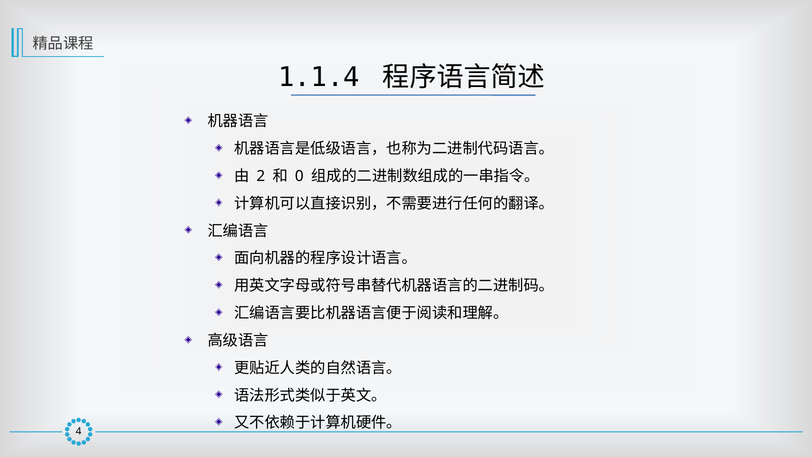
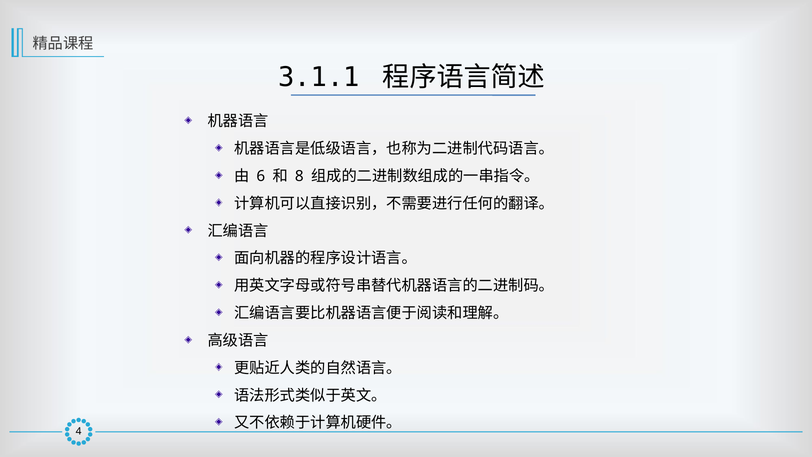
1.1.4: 1.1.4 -> 3.1.1 (319, 77)
2: 2 -> 6 (261, 176)
0: 0 -> 8 (299, 176)
